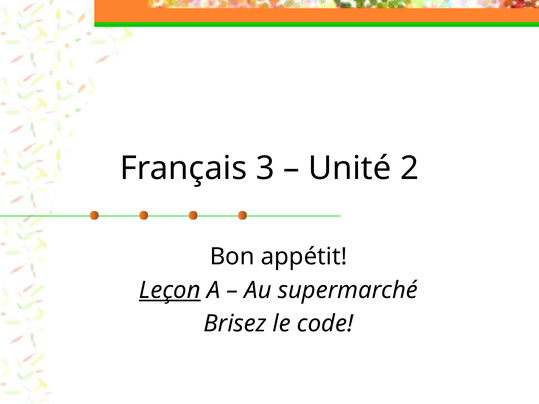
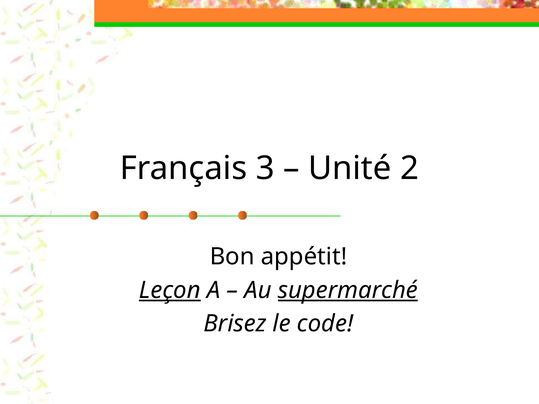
supermarché underline: none -> present (348, 290)
